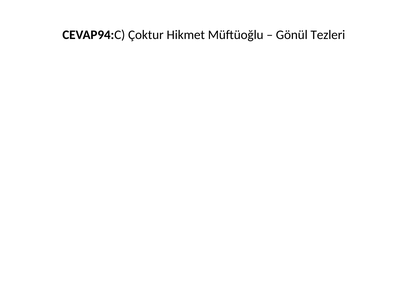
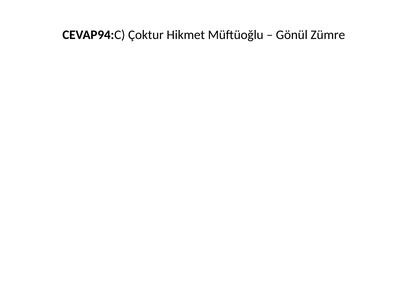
Tezleri: Tezleri -> Zümre (328, 35)
